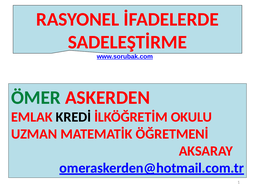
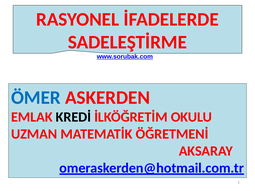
ÖMER colour: green -> blue (36, 98)
